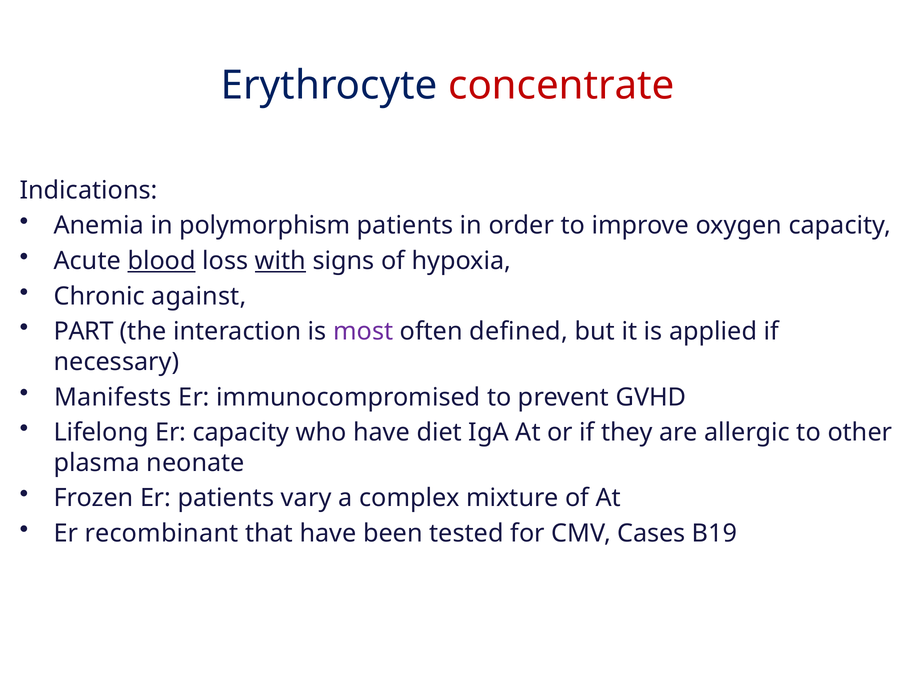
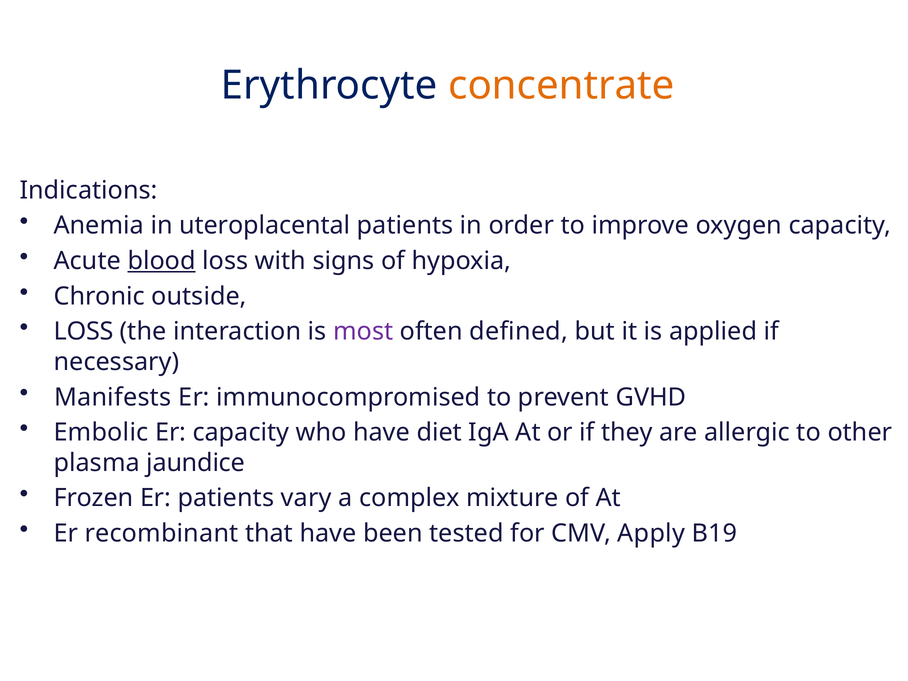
concentrate colour: red -> orange (561, 85)
polymorphism: polymorphism -> uteroplacental (265, 226)
with underline: present -> none (280, 261)
against: against -> outside (199, 296)
PART: PART -> LOSS (84, 332)
Lifelong: Lifelong -> Embolic (101, 433)
neonate: neonate -> jaundice (196, 463)
Cases: Cases -> Apply (651, 533)
